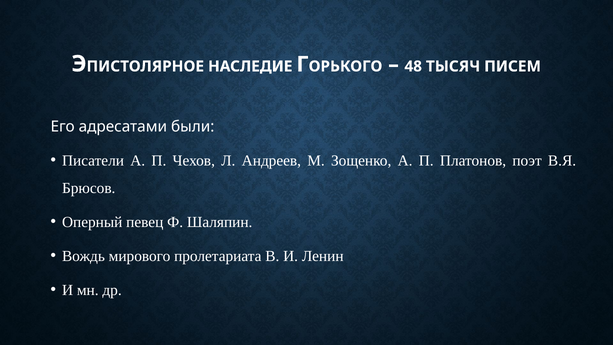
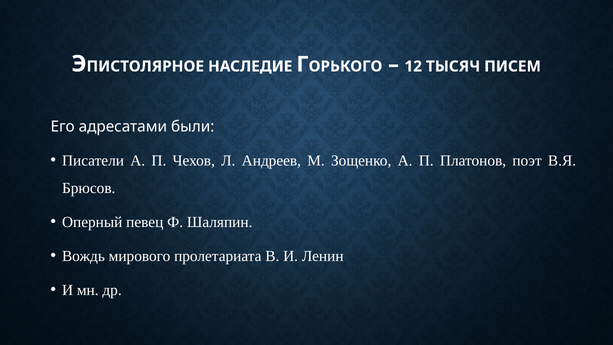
48: 48 -> 12 (413, 66)
